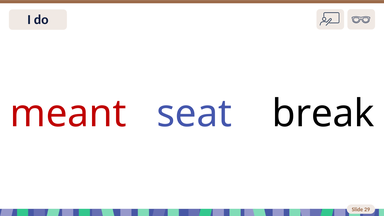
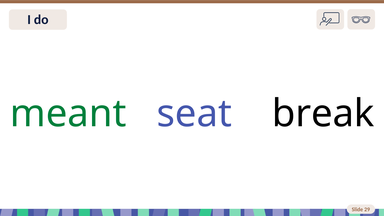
meant colour: red -> green (68, 114)
